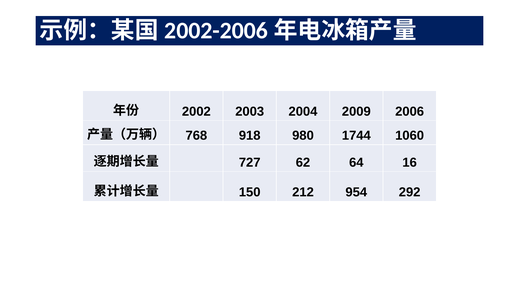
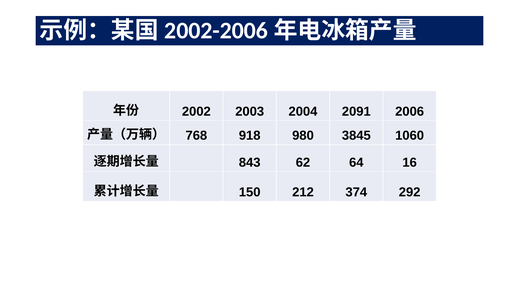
2009: 2009 -> 2091 (356, 111)
1744: 1744 -> 3845 (356, 136)
727: 727 -> 843 (250, 163)
954: 954 -> 374 (356, 192)
